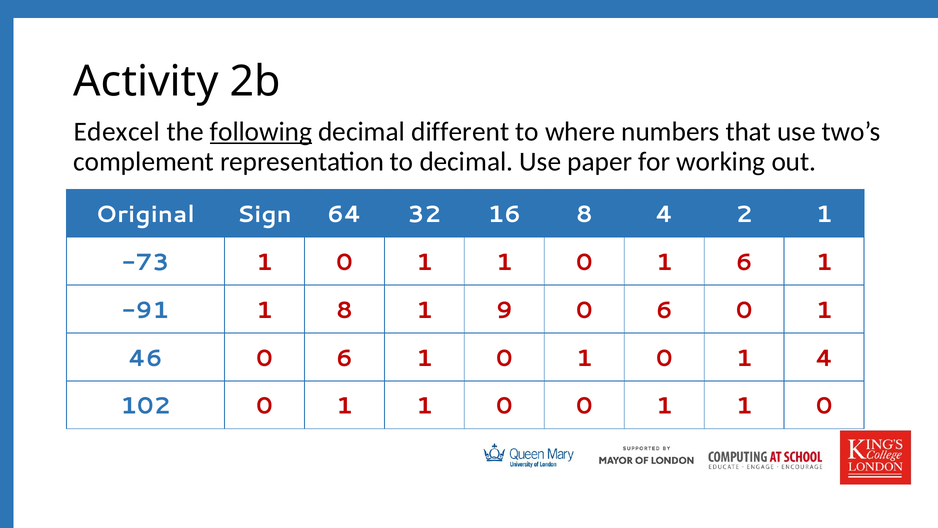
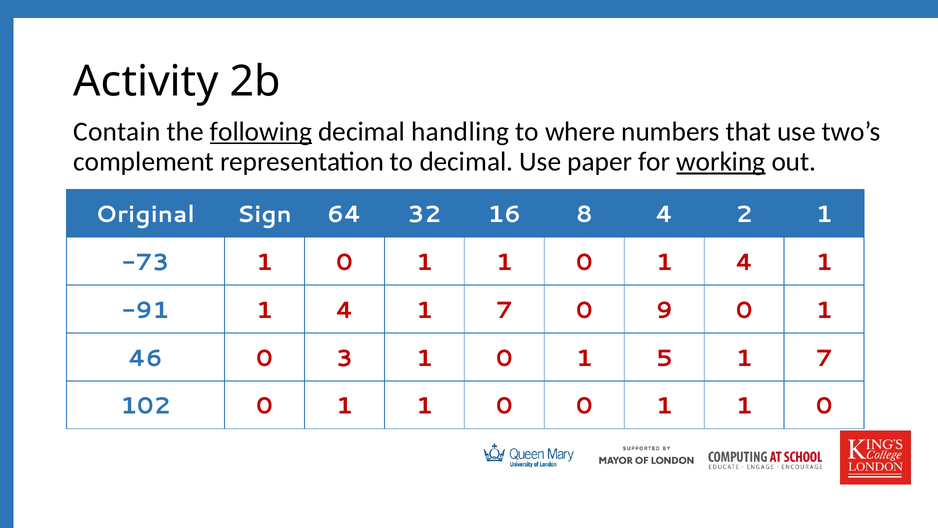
Edexcel: Edexcel -> Contain (117, 132)
different: different -> handling (460, 132)
working underline: none -> present (721, 162)
0 1 6: 6 -> 4 (744, 262)
-91 1 8: 8 -> 4 (345, 310)
9: 9 -> 7 (504, 310)
6: 6 -> 9 (664, 310)
46 0 6: 6 -> 3 (344, 358)
0 1 0: 0 -> 5 (664, 358)
4: 4 -> 7 (824, 358)
